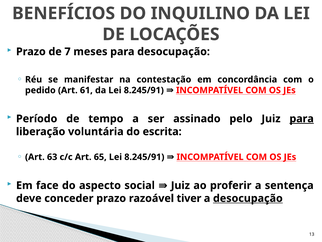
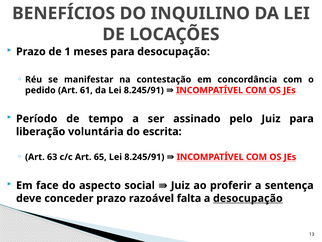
7: 7 -> 1 (68, 52)
para underline: present -> none (302, 118)
tiver: tiver -> falta (189, 198)
